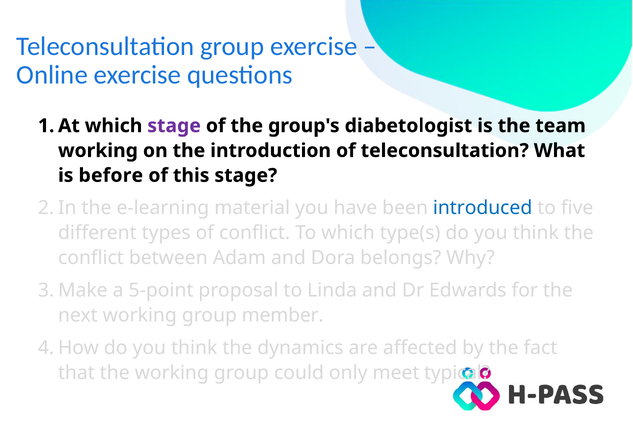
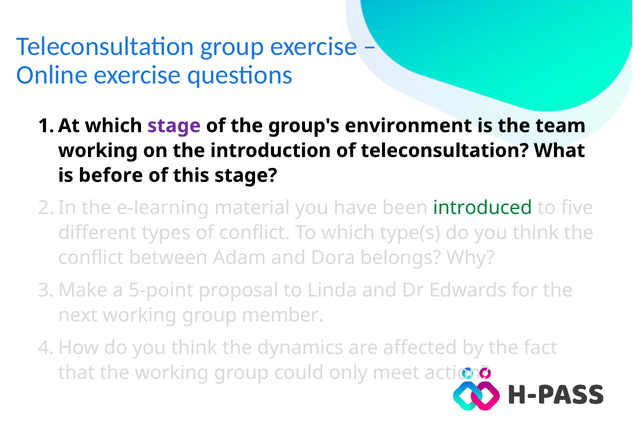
diabetologist: diabetologist -> environment (408, 126)
introduced colour: blue -> green (483, 208)
typical: typical -> action (457, 373)
